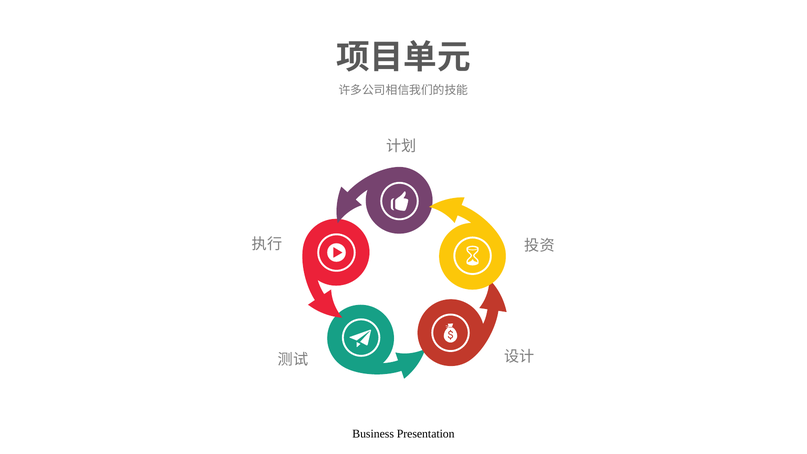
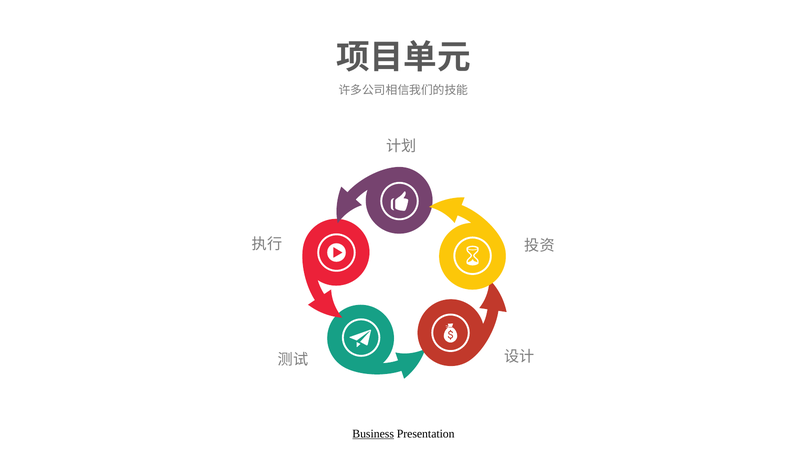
Business underline: none -> present (373, 434)
